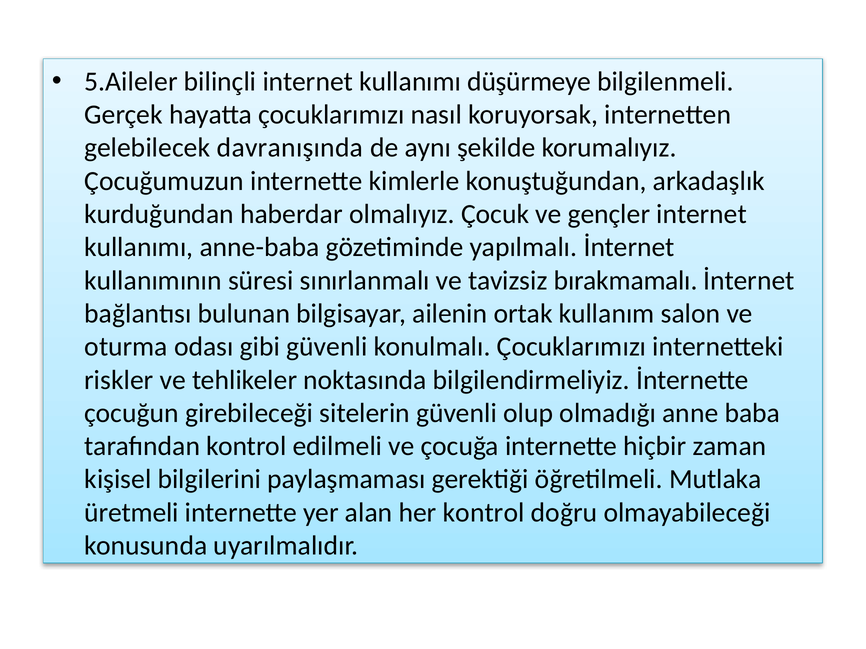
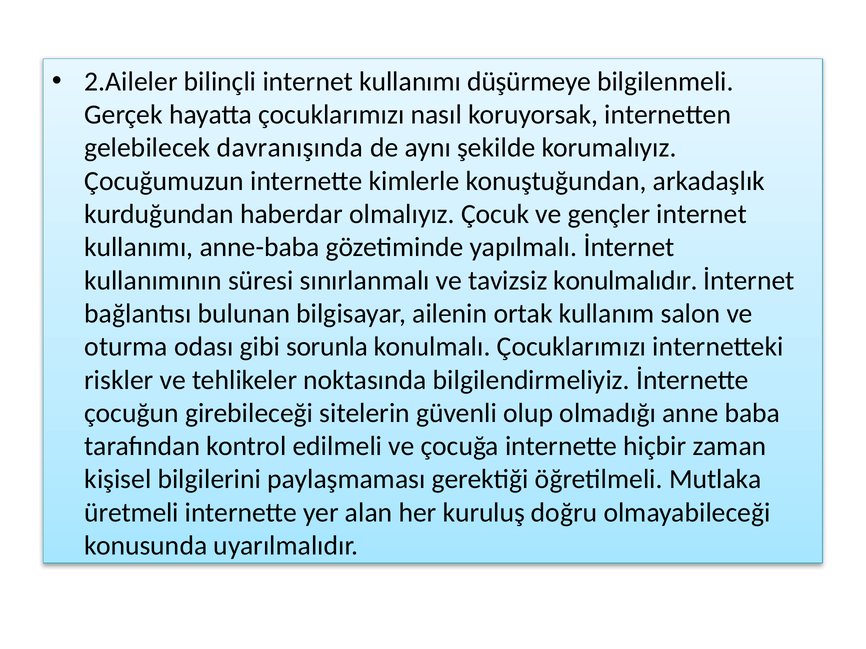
5.Aileler: 5.Aileler -> 2.Aileler (131, 82)
bırakmamalı: bırakmamalı -> konulmalıdır (626, 281)
gibi güvenli: güvenli -> sorunla (327, 347)
her kontrol: kontrol -> kuruluş (484, 513)
